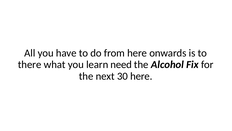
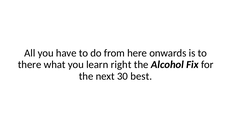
need: need -> right (121, 64)
30 here: here -> best (141, 76)
